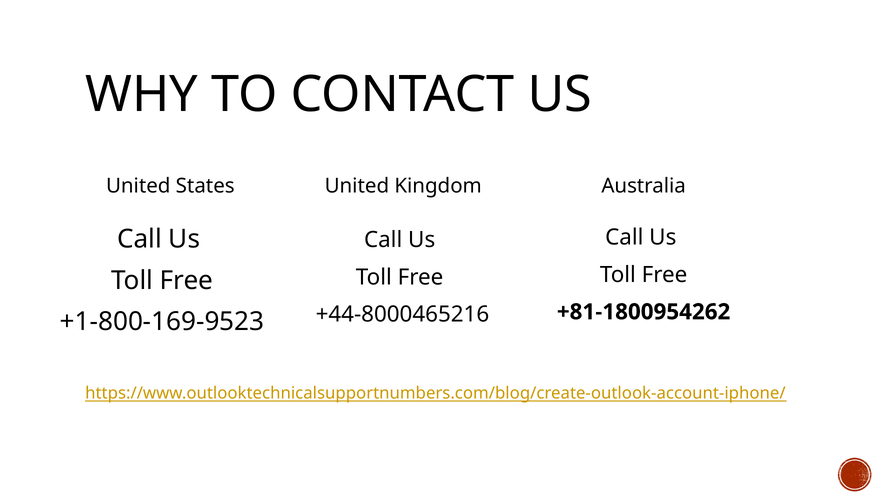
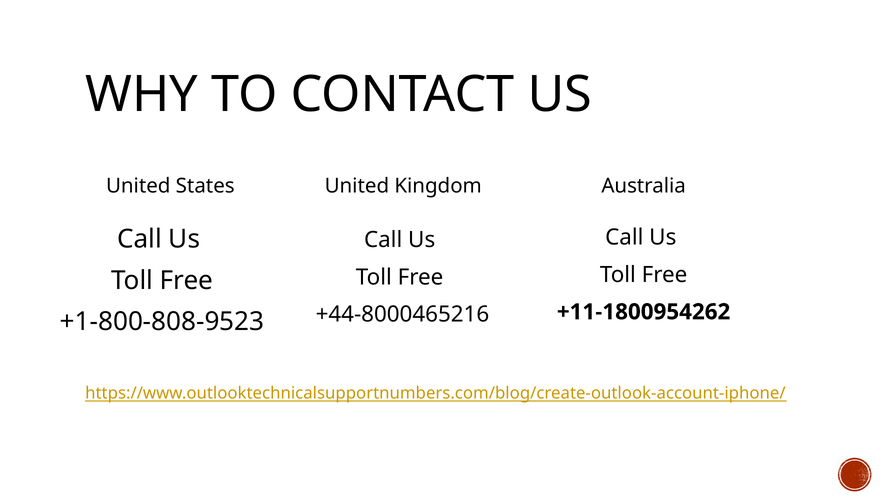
+81-1800954262: +81-1800954262 -> +11-1800954262 (644, 312)
+1-800-169-9523: +1-800-169-9523 -> +1-800-808-9523 (162, 322)
